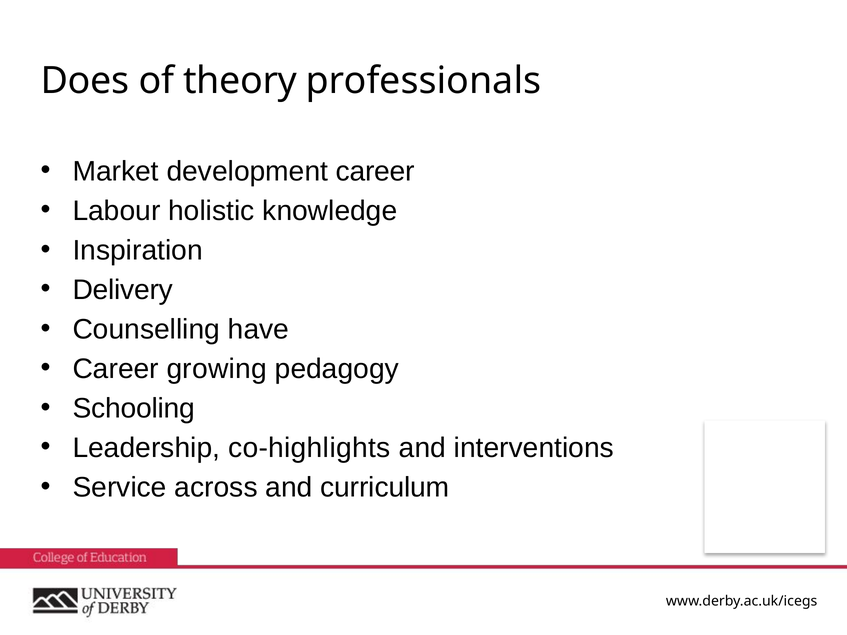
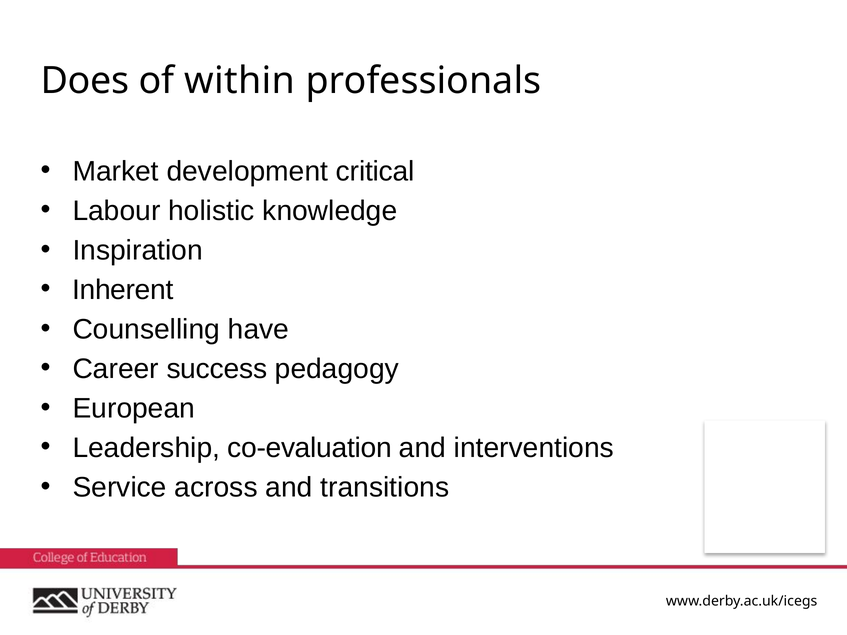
theory: theory -> within (240, 81)
development career: career -> critical (375, 171)
Delivery: Delivery -> Inherent (123, 290)
growing: growing -> success (217, 369)
Schooling: Schooling -> European (134, 408)
co-highlights: co-highlights -> co-evaluation (310, 448)
curriculum: curriculum -> transitions (385, 487)
